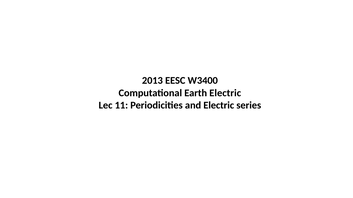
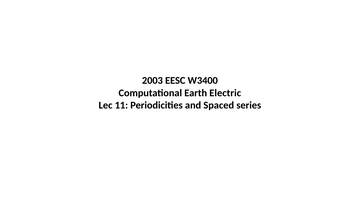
2013: 2013 -> 2003 (152, 81)
and Electric: Electric -> Spaced (219, 106)
